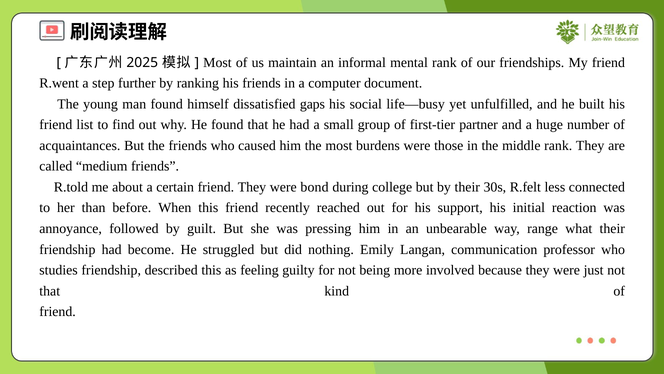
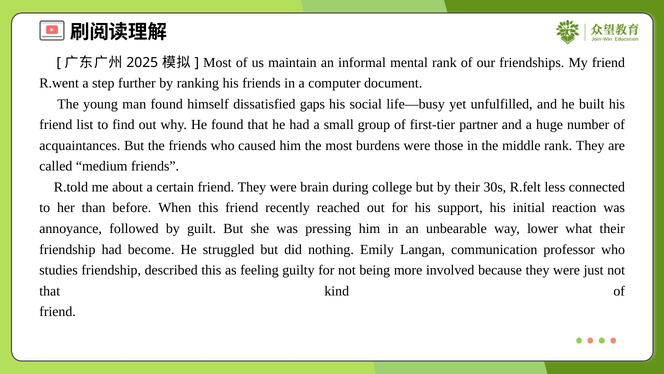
bond: bond -> brain (315, 187)
range: range -> lower (543, 228)
